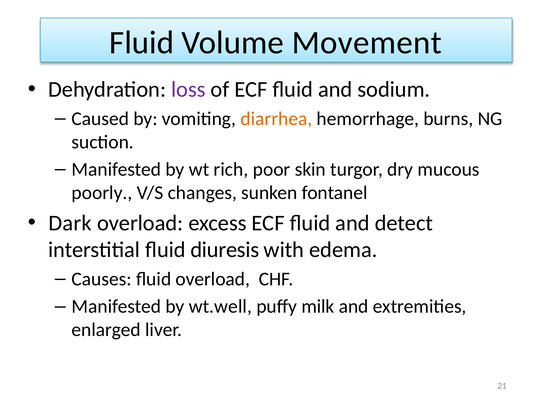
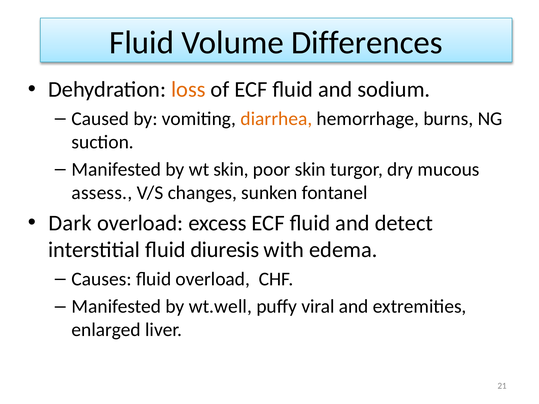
Movement: Movement -> Differences (367, 43)
loss colour: purple -> orange (188, 90)
wt rich: rich -> skin (231, 170)
poorly: poorly -> assess (102, 193)
milk: milk -> viral (318, 307)
